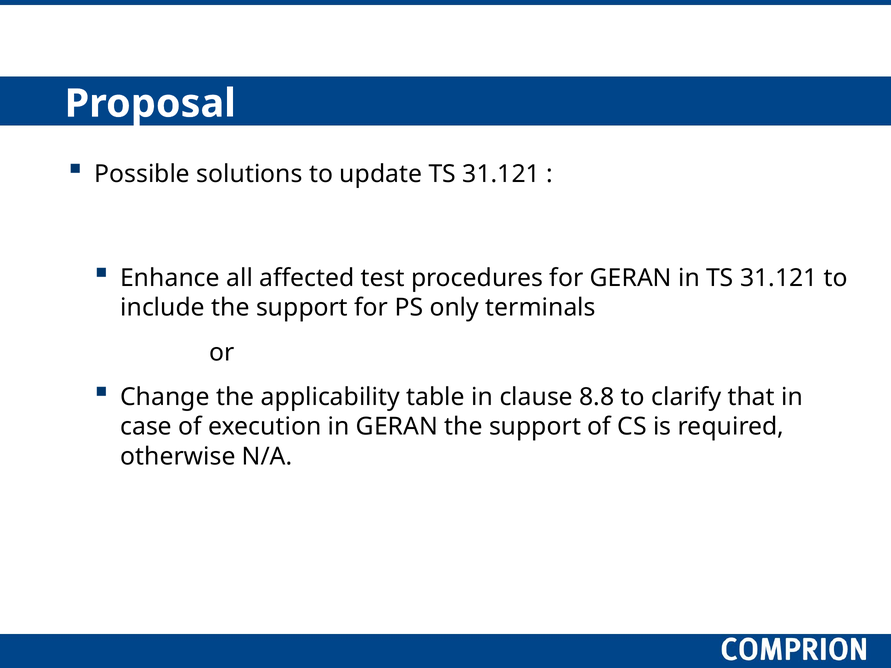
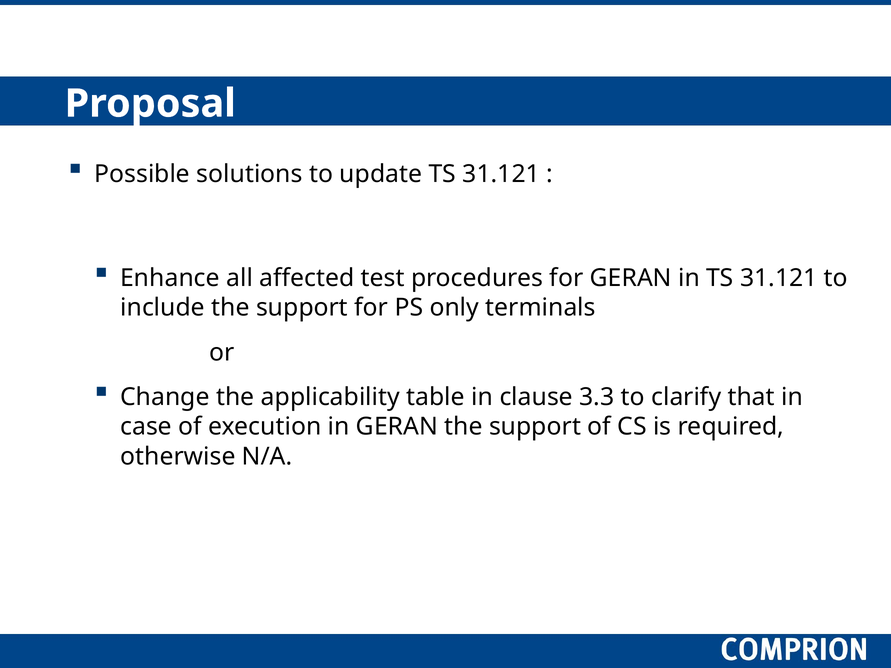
8.8: 8.8 -> 3.3 (597, 397)
